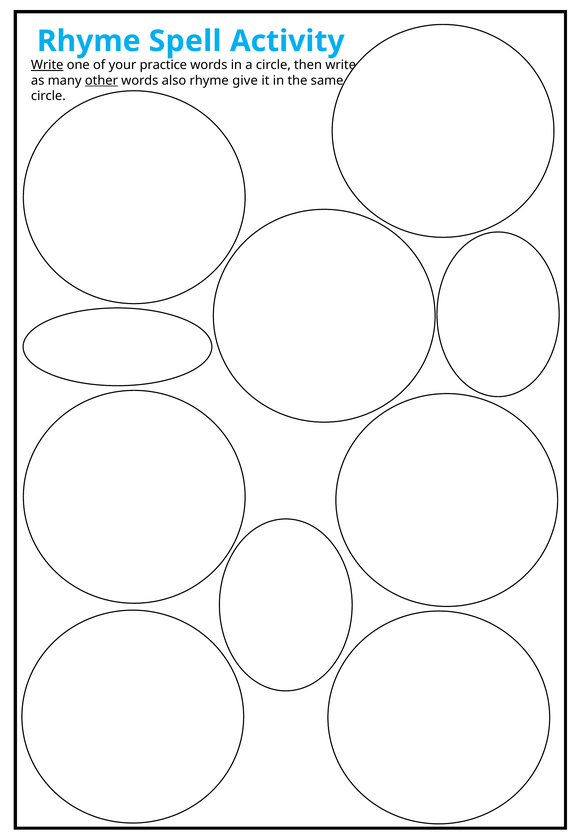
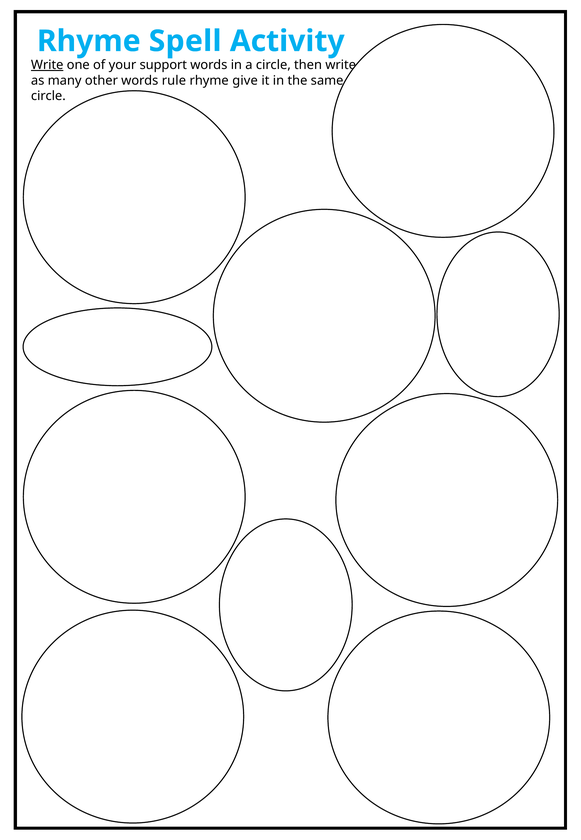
practice: practice -> support (163, 65)
other underline: present -> none (101, 80)
also: also -> rule (174, 80)
